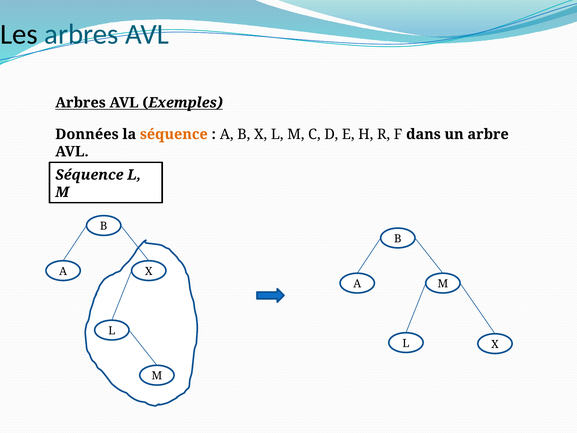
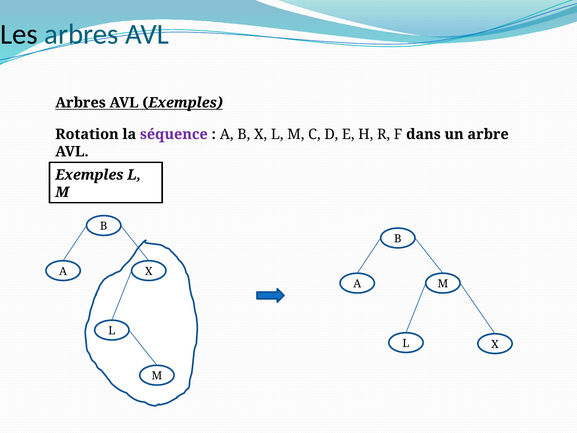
Données: Données -> Rotation (87, 134)
séquence colour: orange -> purple (174, 134)
Séquence: Séquence -> Exemples (89, 175)
